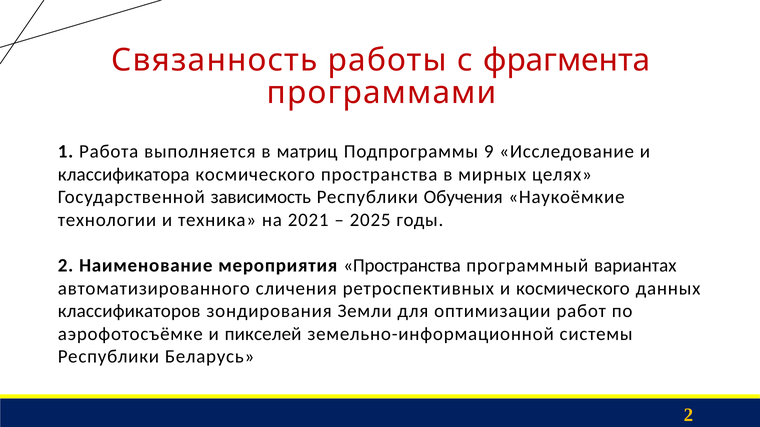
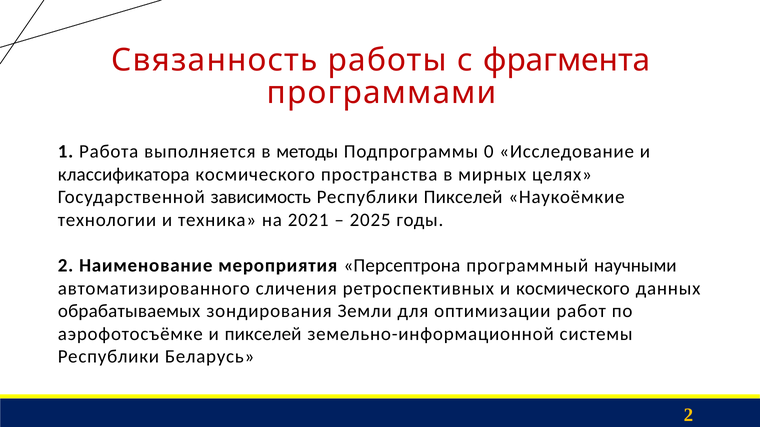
матриц: матриц -> методы (307, 152)
9: 9 -> 0 (489, 152)
Республики Обучения: Обучения -> Пикселей (463, 197)
мероприятия Пространства: Пространства -> Персептрона (402, 266)
вариантах: вариантах -> научными (635, 266)
классификаторов: классификаторов -> обрабатываемых (129, 311)
